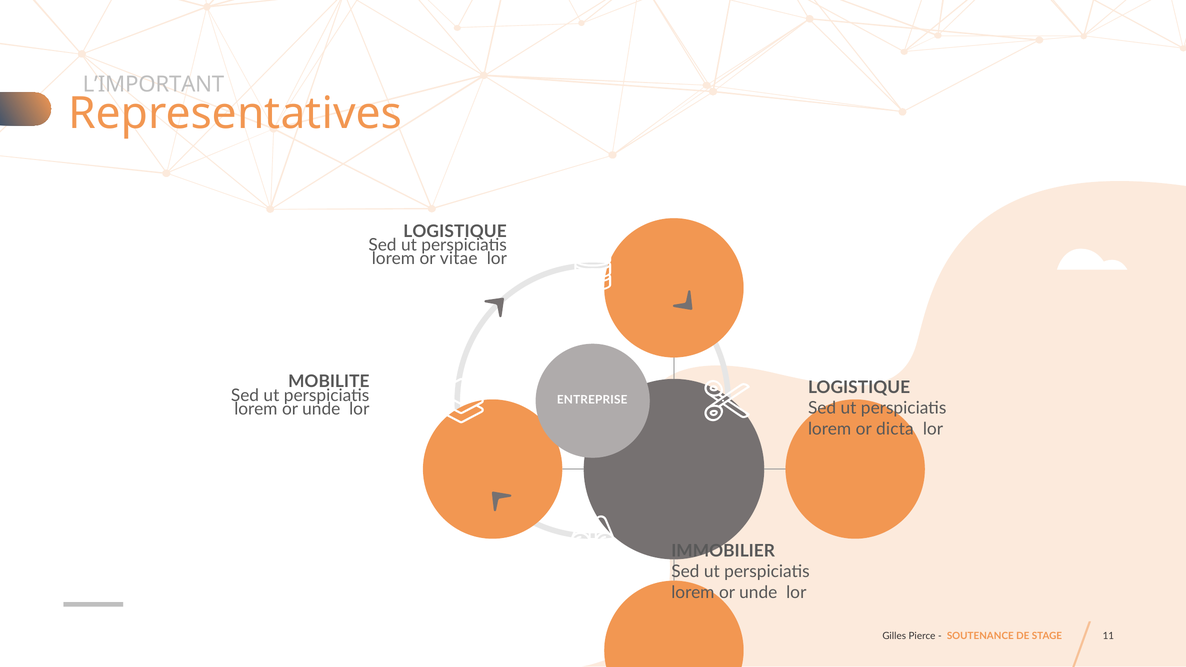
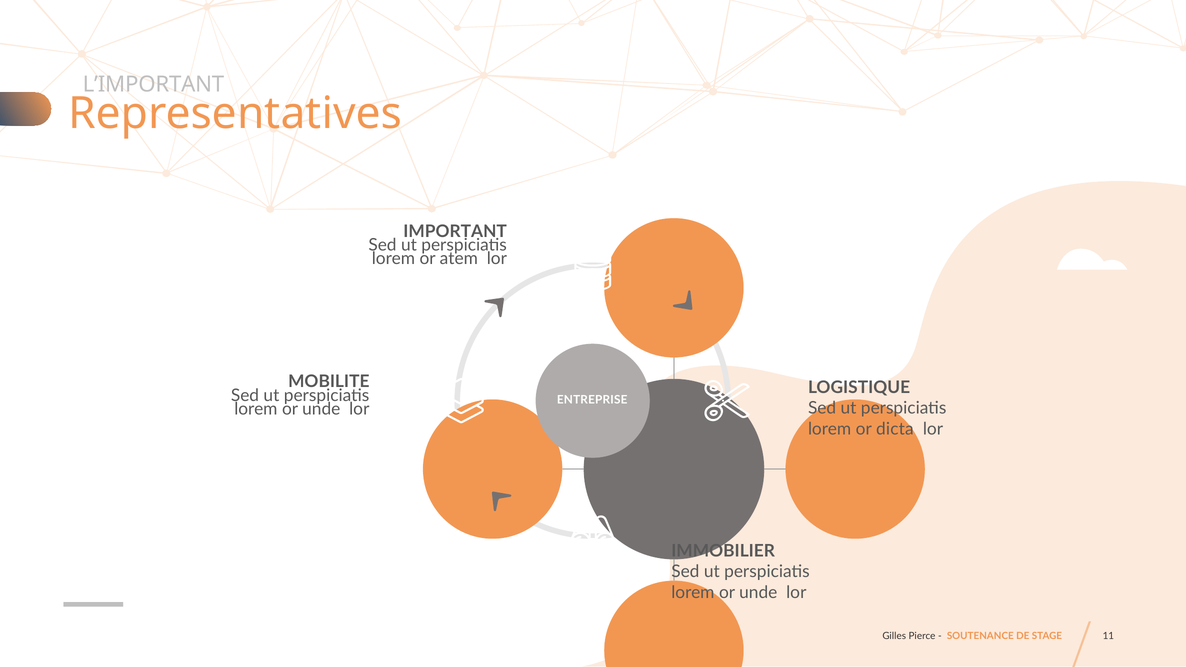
LOGISTIQUE: LOGISTIQUE -> IMPORTANT (455, 232)
vitae: vitae -> atem (459, 259)
